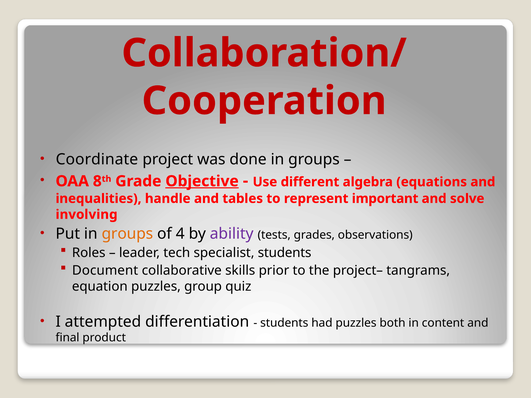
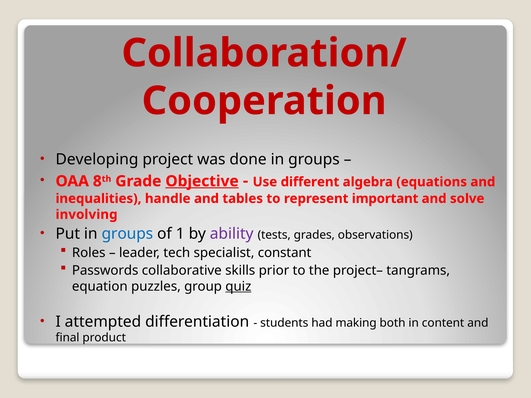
Coordinate: Coordinate -> Developing (97, 159)
groups colour: orange -> blue (127, 234)
4: 4 -> 1 (180, 234)
specialist students: students -> constant (285, 253)
Document: Document -> Passwords (105, 271)
quiz underline: none -> present (238, 287)
had puzzles: puzzles -> making (356, 323)
